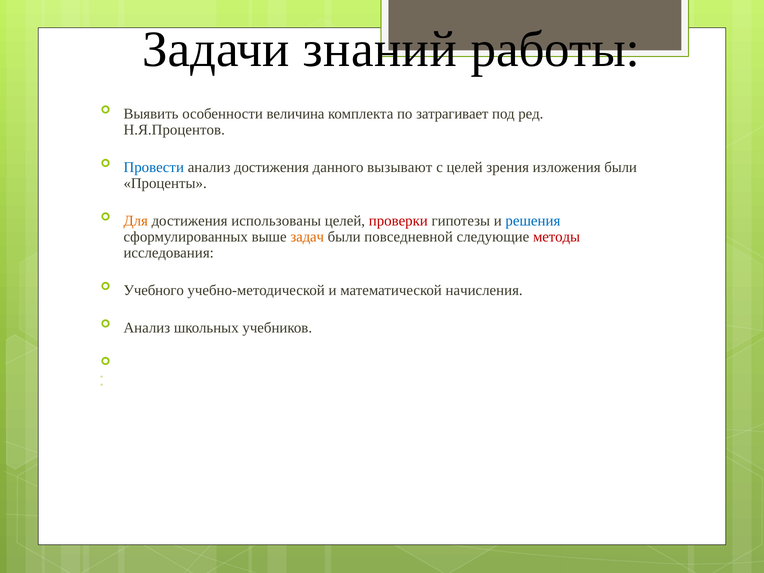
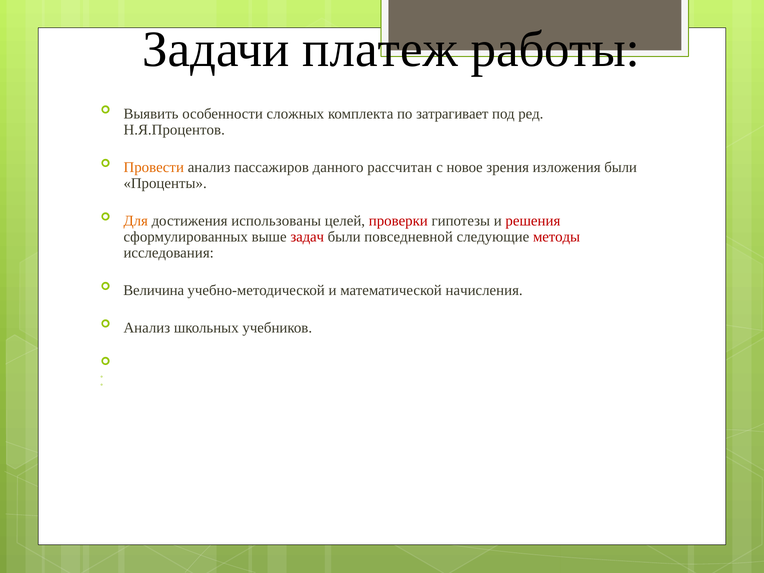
знаний: знаний -> платеж (380, 49)
величина: величина -> сложных (295, 114)
Провести colour: blue -> orange (154, 167)
анализ достижения: достижения -> пассажиров (271, 167)
вызывают: вызывают -> рассчитан (400, 167)
с целей: целей -> новое (465, 167)
решения colour: blue -> red (533, 221)
задач colour: orange -> red (307, 237)
Учебного: Учебного -> Величина (154, 290)
